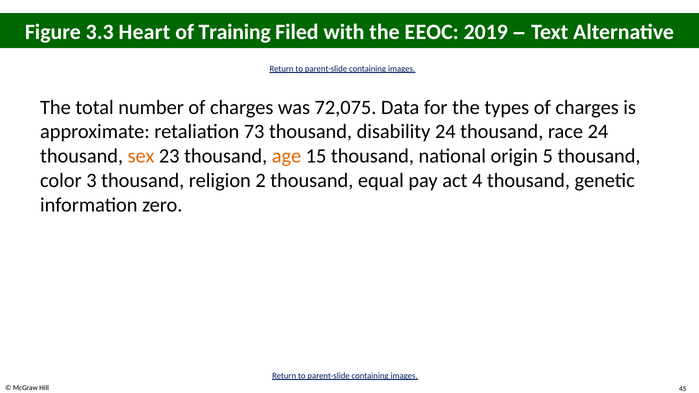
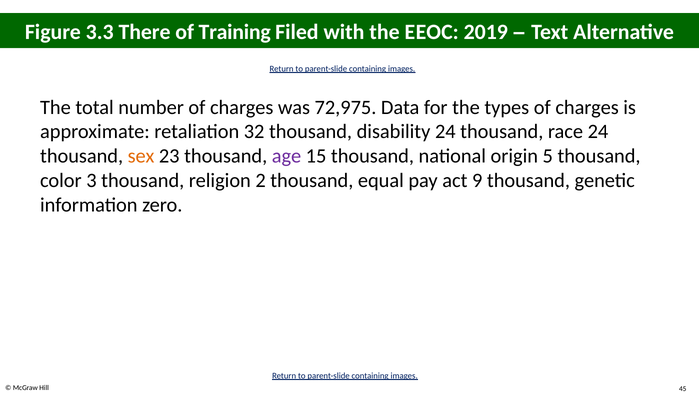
Heart: Heart -> There (145, 32)
72,075: 72,075 -> 72,975 (346, 107)
73: 73 -> 32 (254, 132)
age colour: orange -> purple (286, 156)
4: 4 -> 9 (477, 181)
